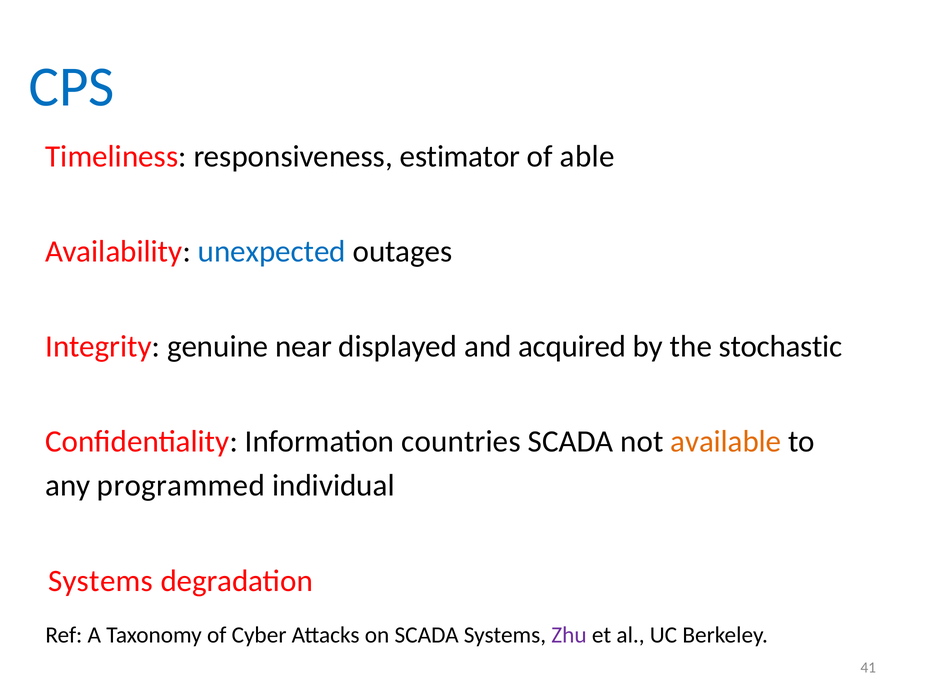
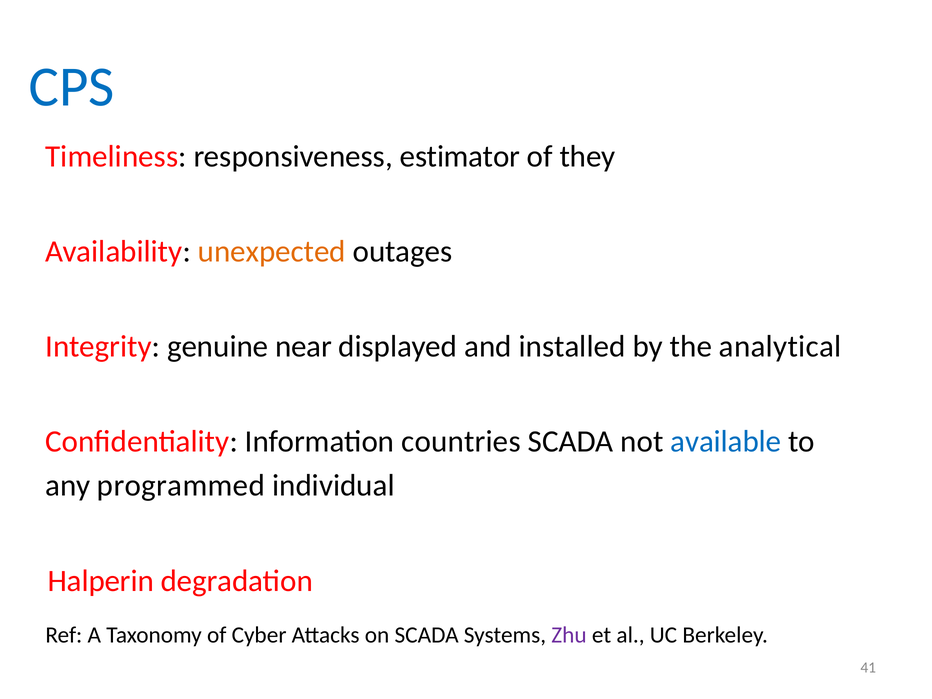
able: able -> they (588, 156)
unexpected colour: blue -> orange (272, 251)
acquired: acquired -> installed (572, 346)
stochastic: stochastic -> analytical (780, 346)
available colour: orange -> blue (726, 441)
Systems: Systems -> Halperin (101, 581)
